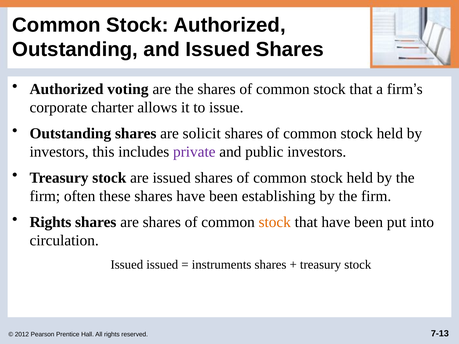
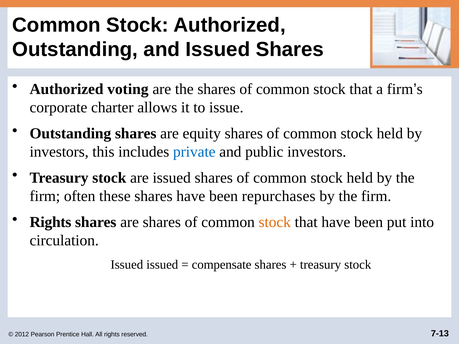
solicit: solicit -> equity (202, 133)
private colour: purple -> blue (194, 152)
establishing: establishing -> repurchases (279, 196)
instruments: instruments -> compensate (222, 265)
